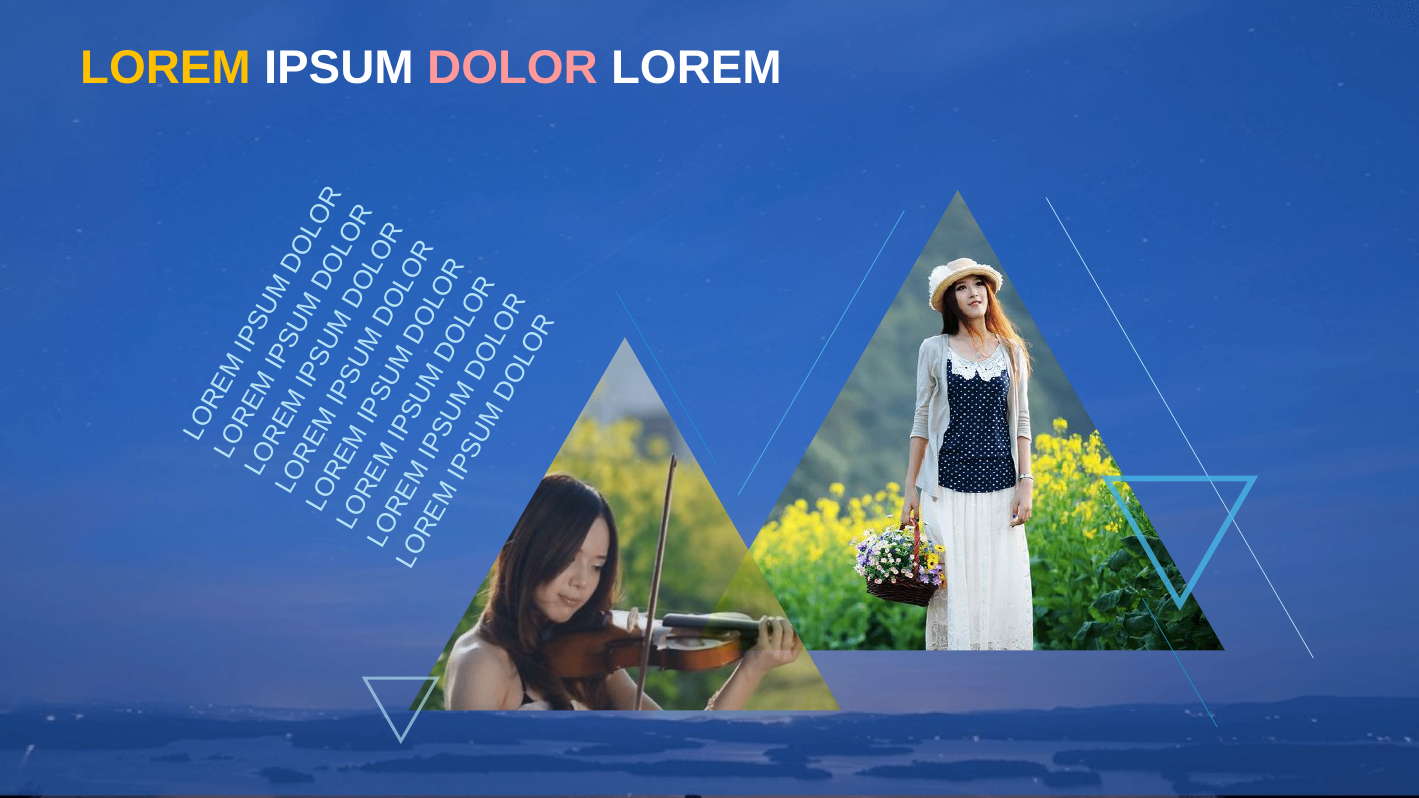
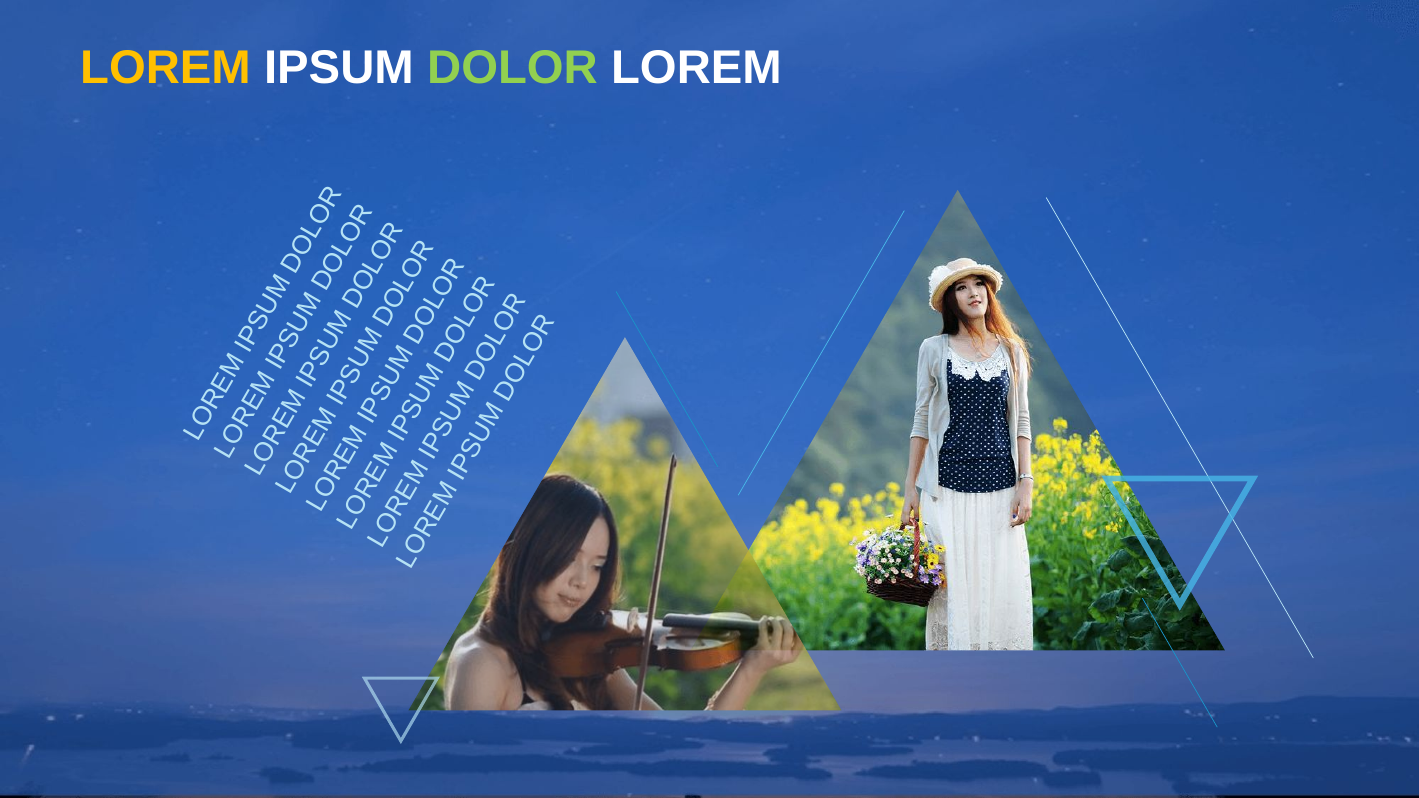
DOLOR colour: pink -> light green (513, 68)
